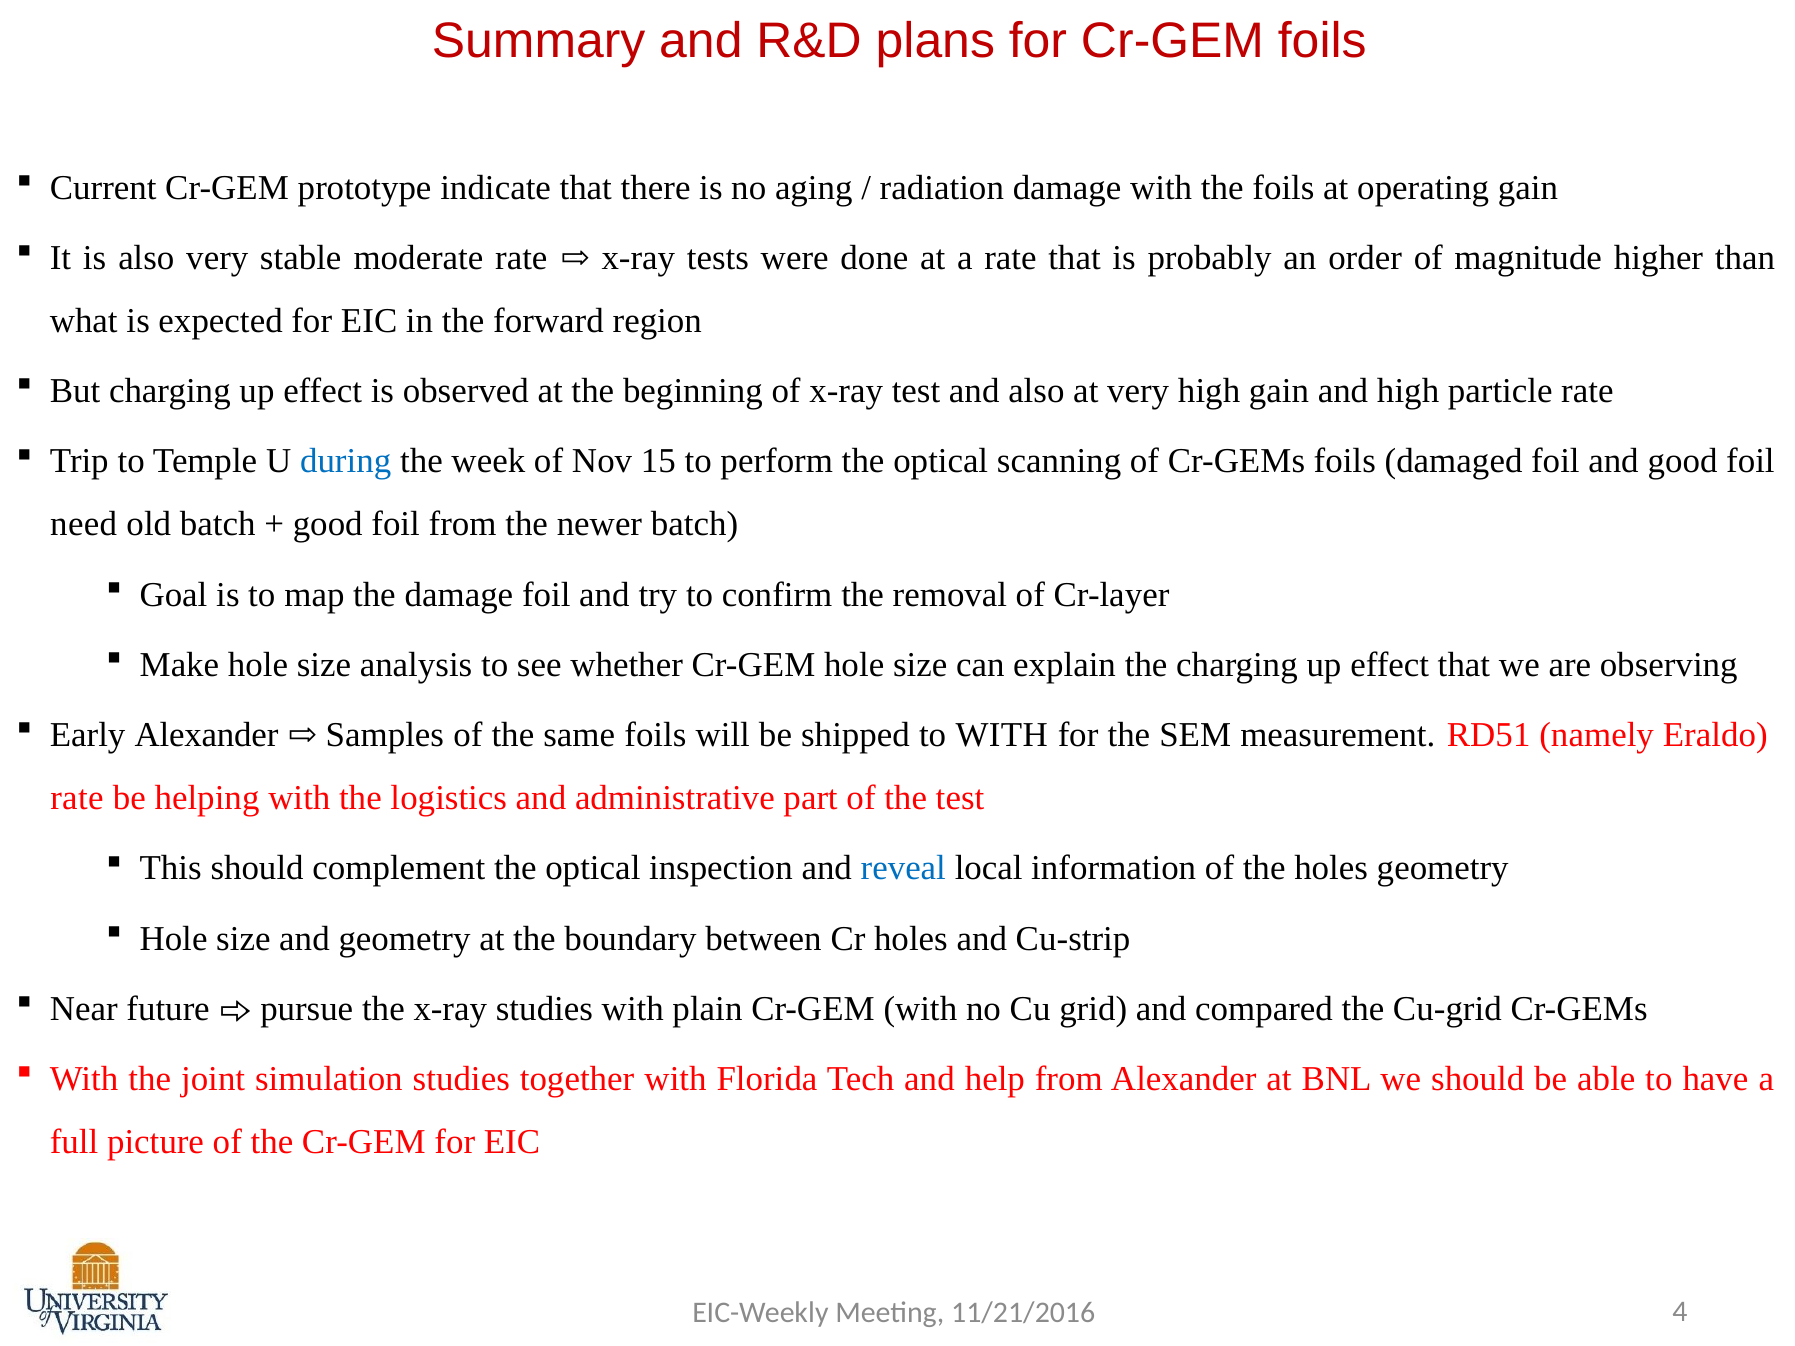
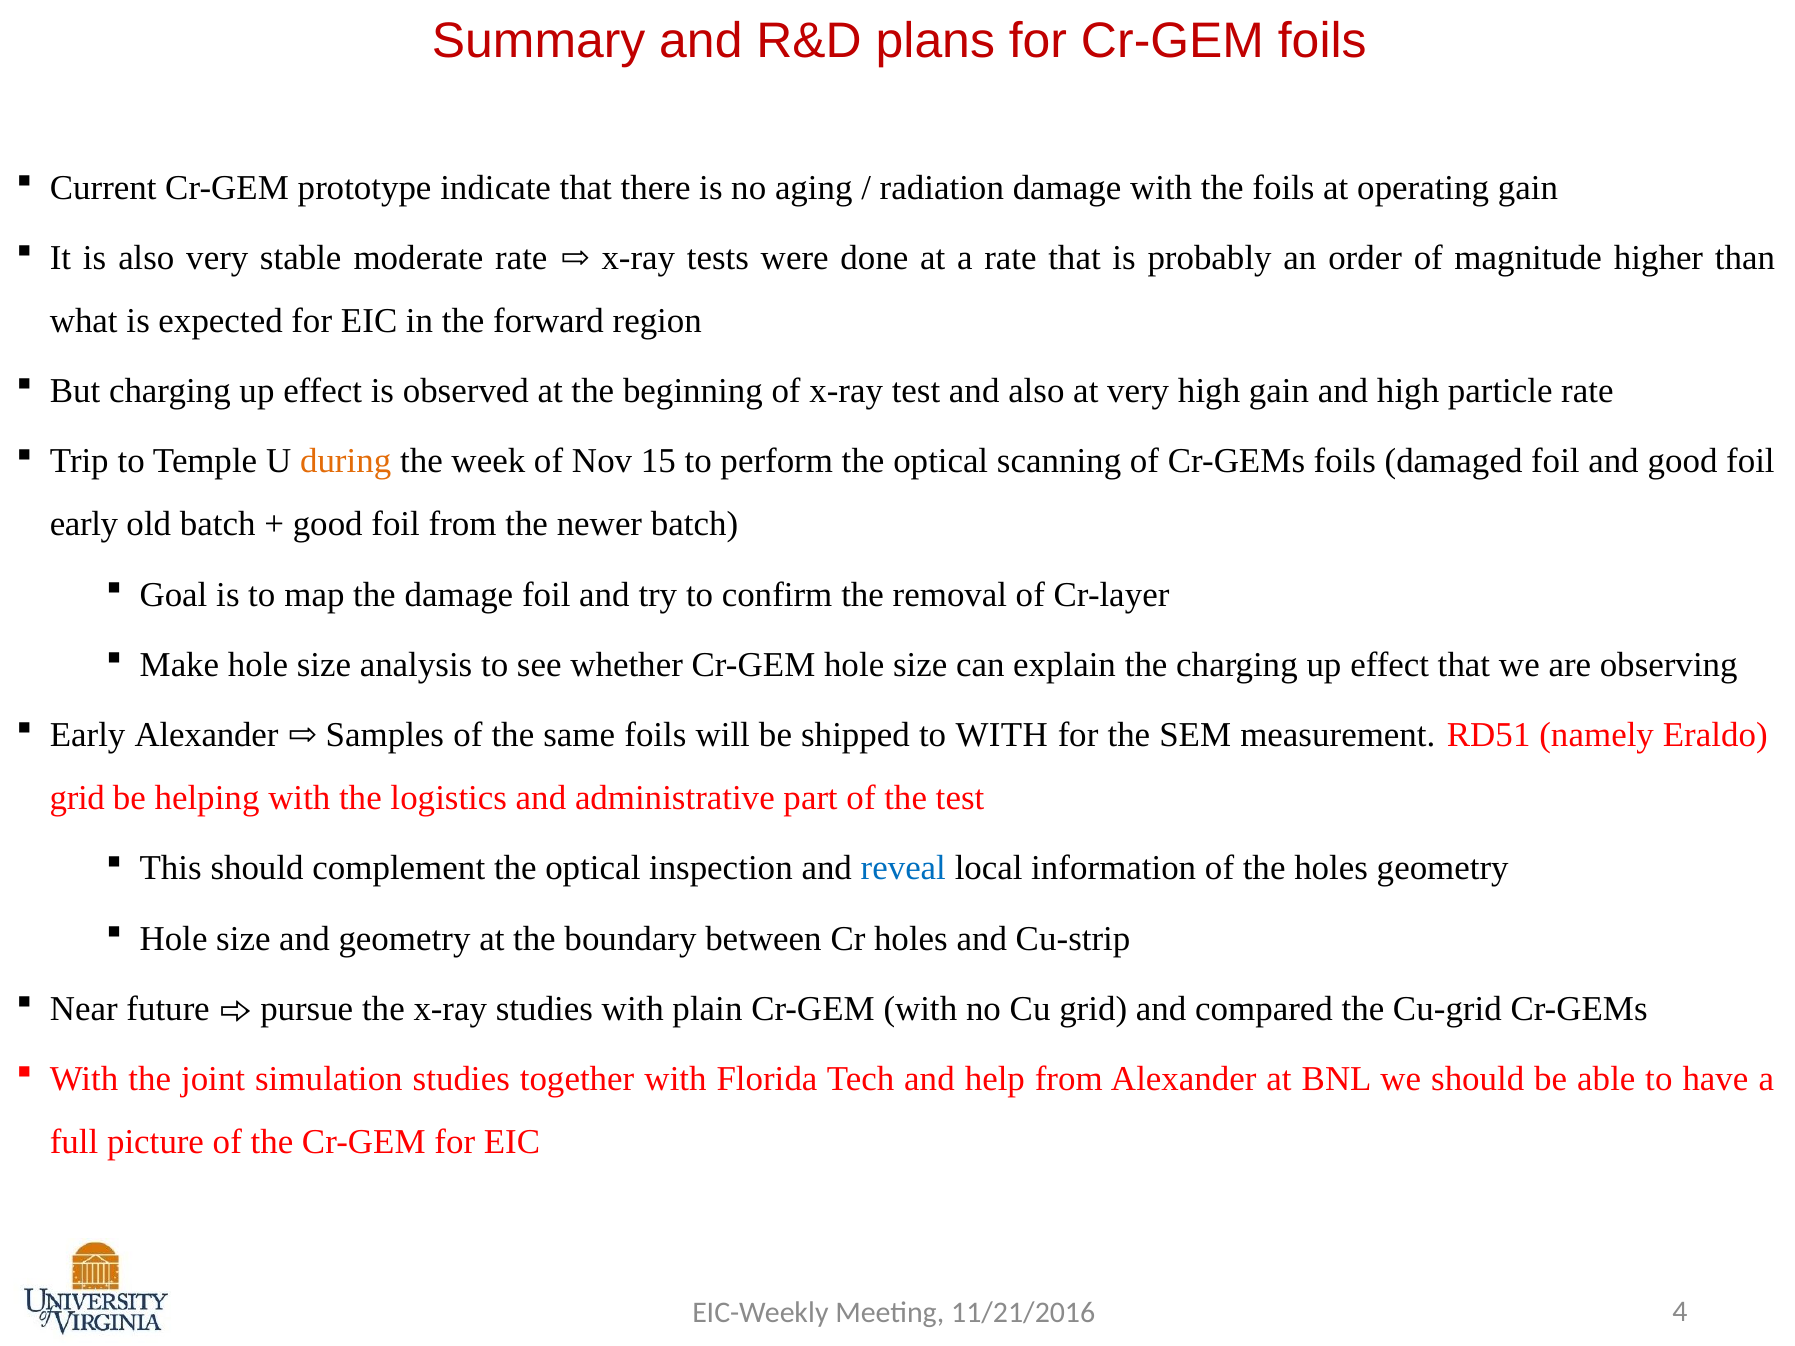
during colour: blue -> orange (346, 462)
need: need -> early (84, 524)
rate: rate -> grid (77, 798)
